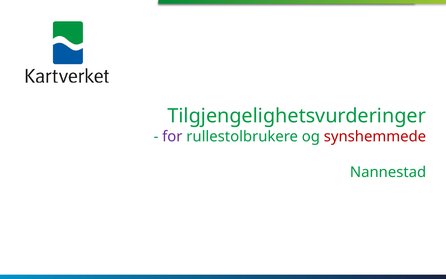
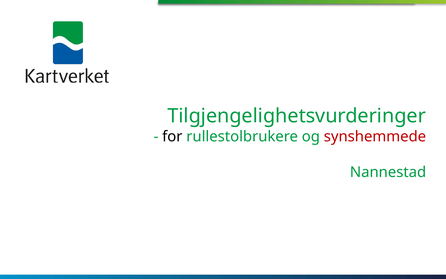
for colour: purple -> black (172, 136)
